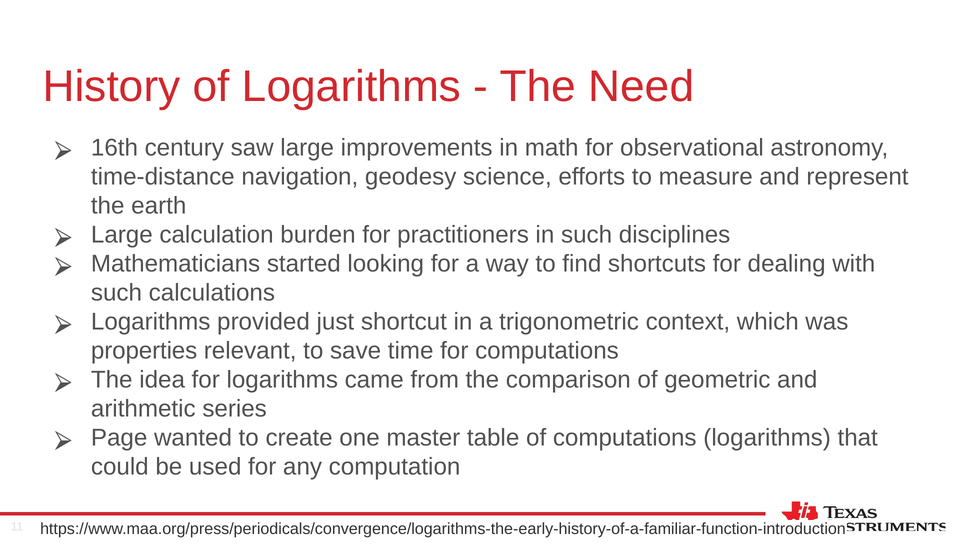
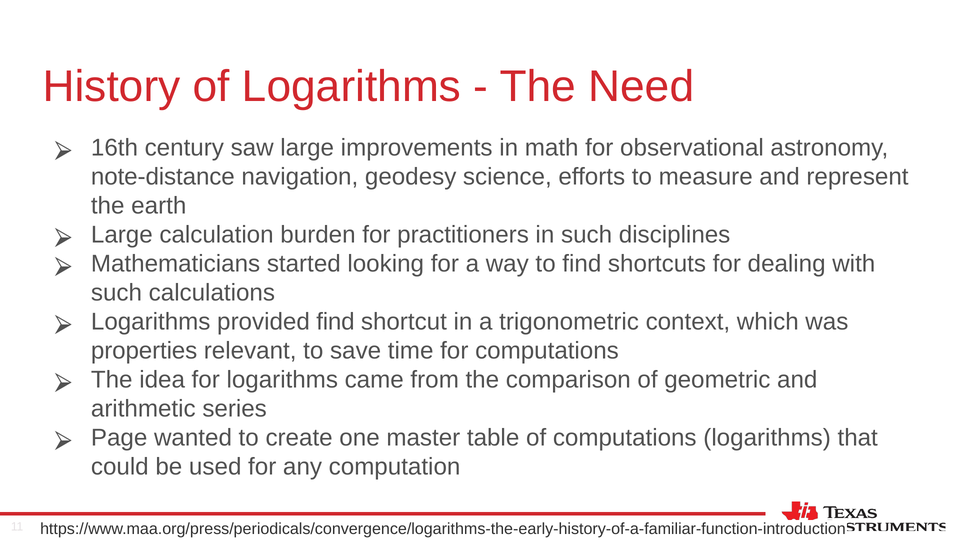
time-distance: time-distance -> note-distance (163, 177)
provided just: just -> find (335, 322)
